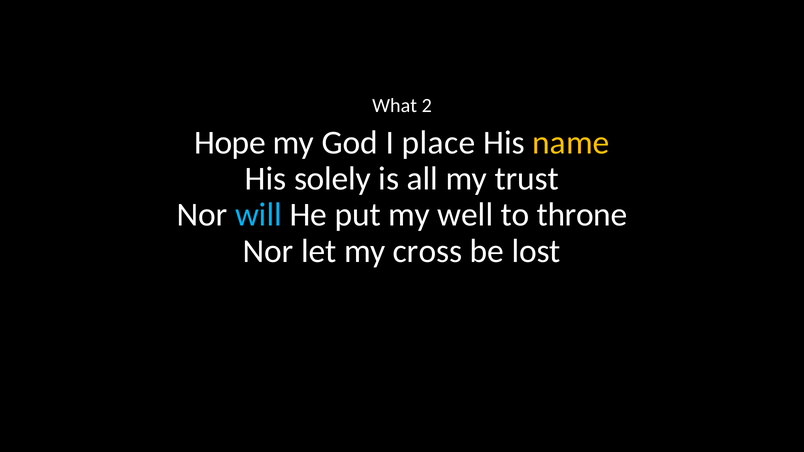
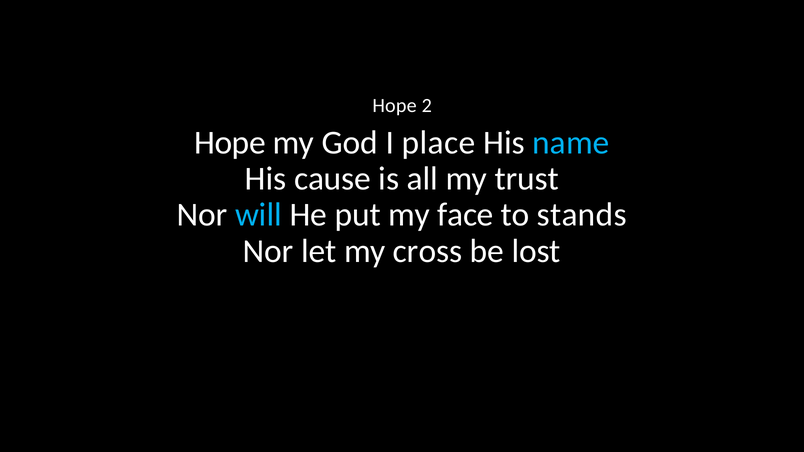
What: What -> Hope (395, 105)
name colour: yellow -> light blue (571, 143)
solely: solely -> cause (333, 179)
well: well -> face (465, 215)
throne: throne -> stands (582, 215)
